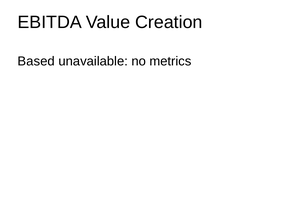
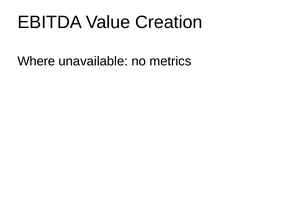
Based: Based -> Where (36, 61)
